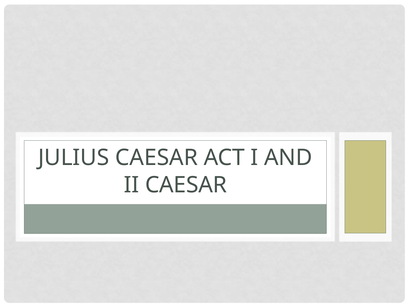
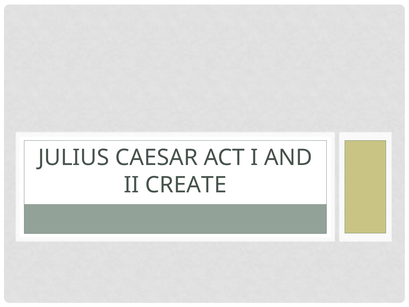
II CAESAR: CAESAR -> CREATE (186, 185)
